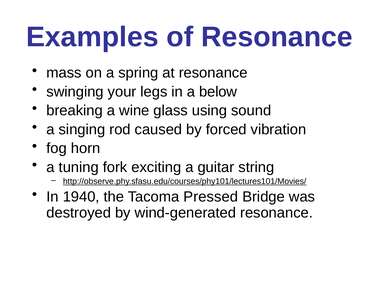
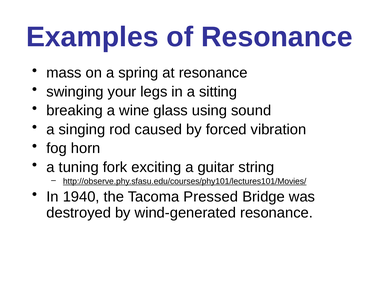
below: below -> sitting (218, 92)
